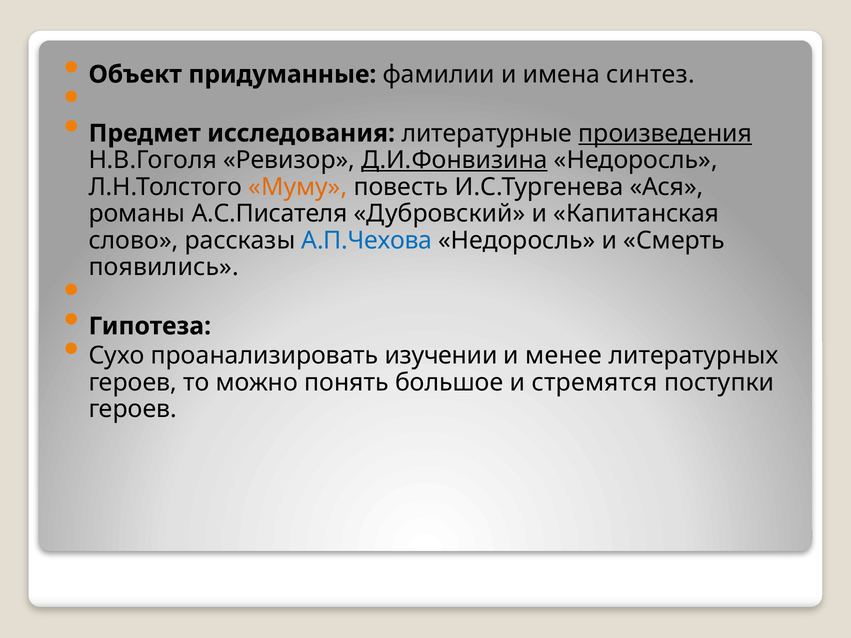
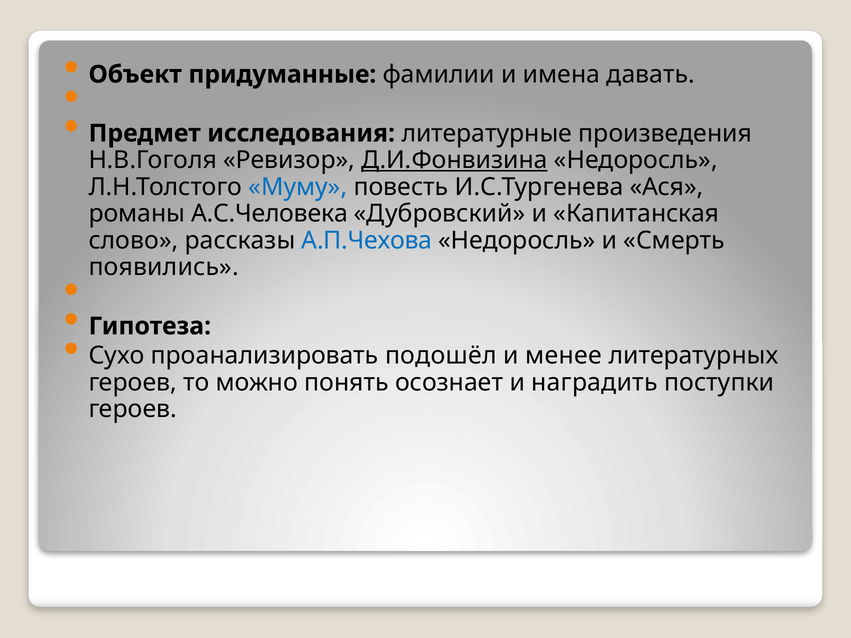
синтез: синтез -> давать (651, 74)
произведения underline: present -> none (665, 133)
Муму colour: orange -> blue (298, 187)
А.С.Писателя: А.С.Писателя -> А.С.Человека (270, 214)
изучении: изучении -> подошёл (441, 356)
большое: большое -> осознает (449, 383)
стремятся: стремятся -> наградить (595, 383)
